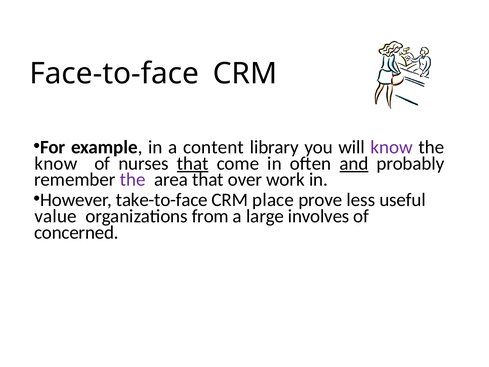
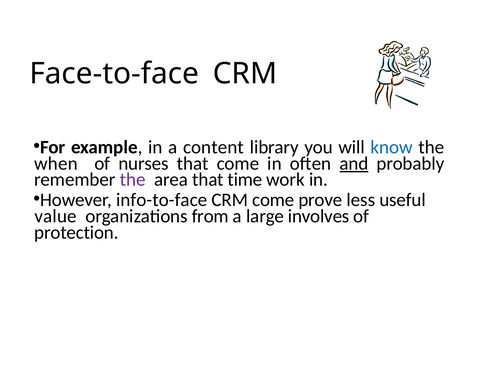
know colour: purple -> blue (392, 147)
know: know -> when (56, 163)
that underline: present -> none (193, 163)
over: over -> time (245, 180)
take-to-face: take-to-face -> info-to-face (162, 200)
CRM place: place -> come (273, 200)
concerned: concerned -> protection (76, 232)
